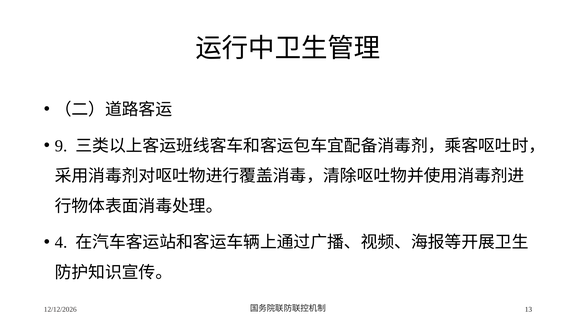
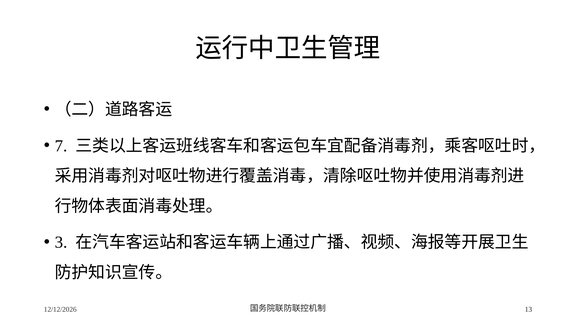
9: 9 -> 7 (61, 146)
4: 4 -> 3 (61, 242)
